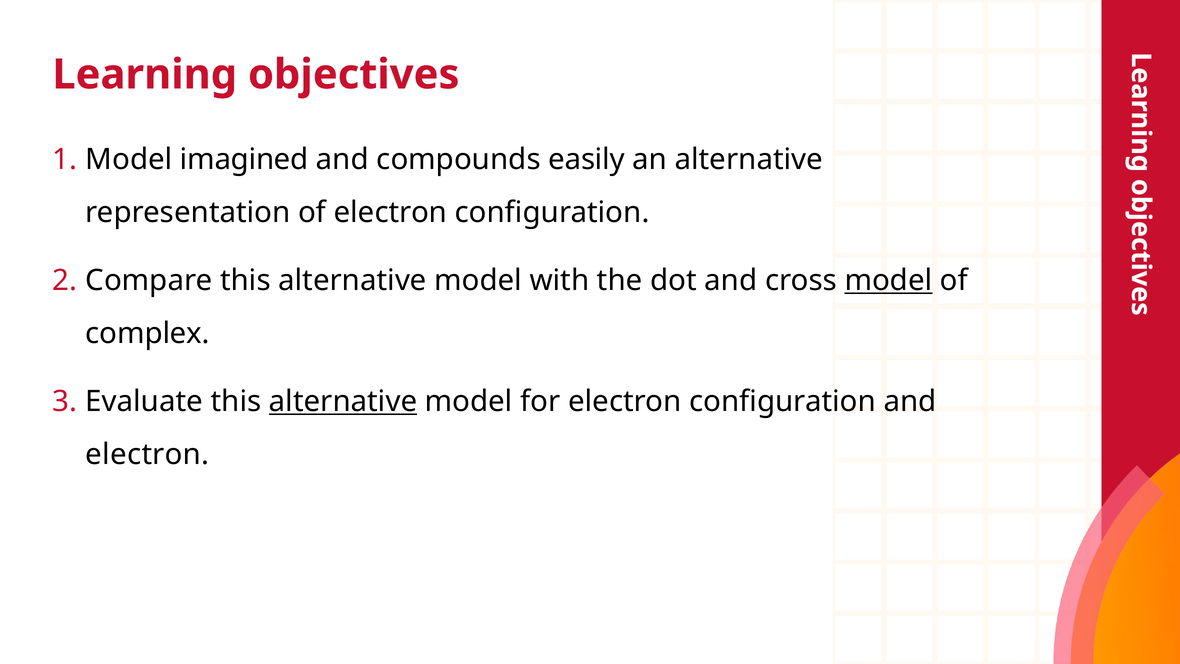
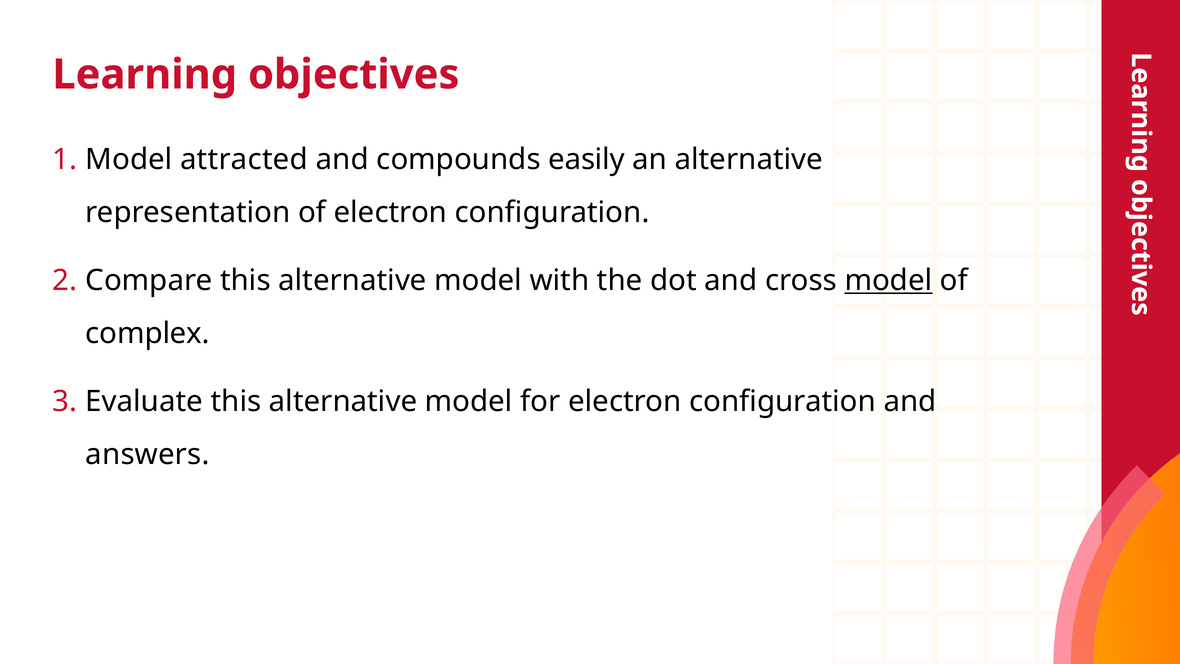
imagined: imagined -> attracted (244, 159)
alternative underline: present -> none (343, 401)
electron: electron -> answers (147, 454)
